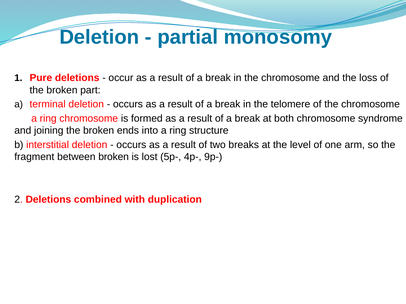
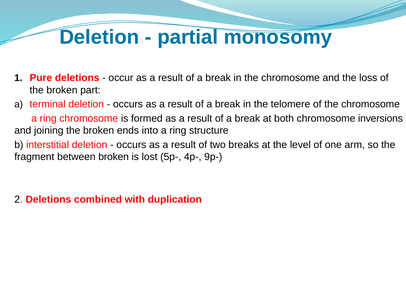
syndrome: syndrome -> inversions (380, 119)
